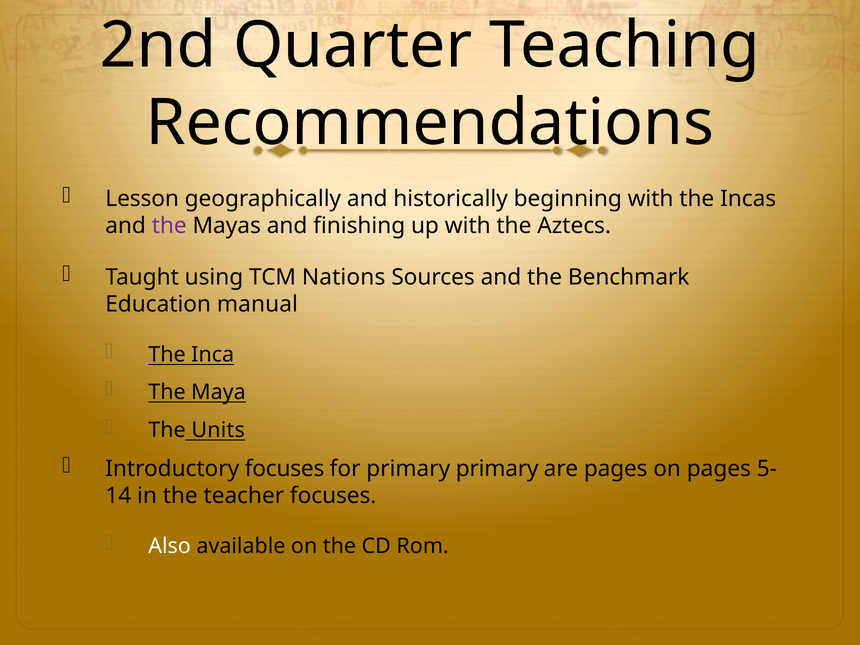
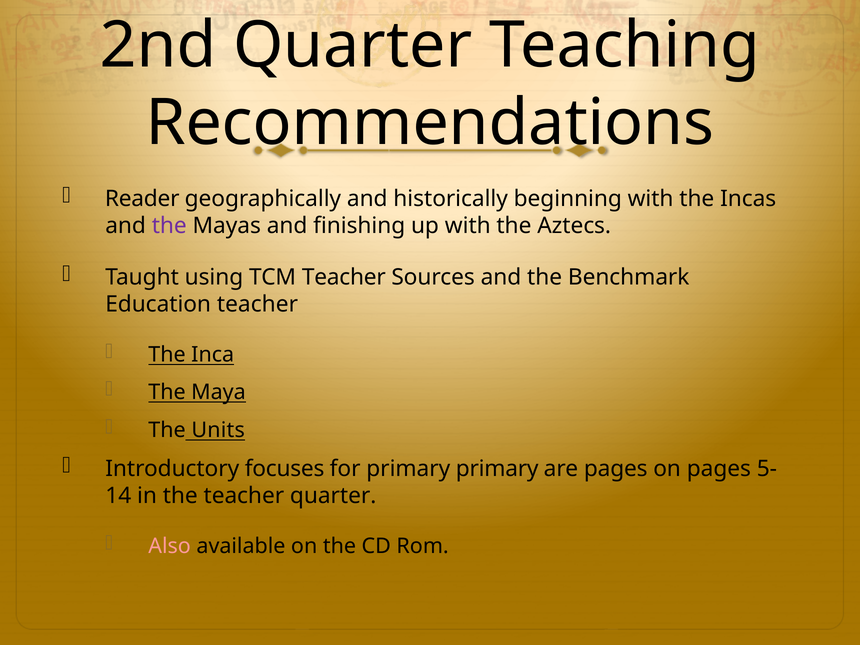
Lesson: Lesson -> Reader (142, 199)
TCM Nations: Nations -> Teacher (344, 277)
Education manual: manual -> teacher (257, 304)
teacher focuses: focuses -> quarter (333, 496)
Also colour: white -> pink (170, 546)
